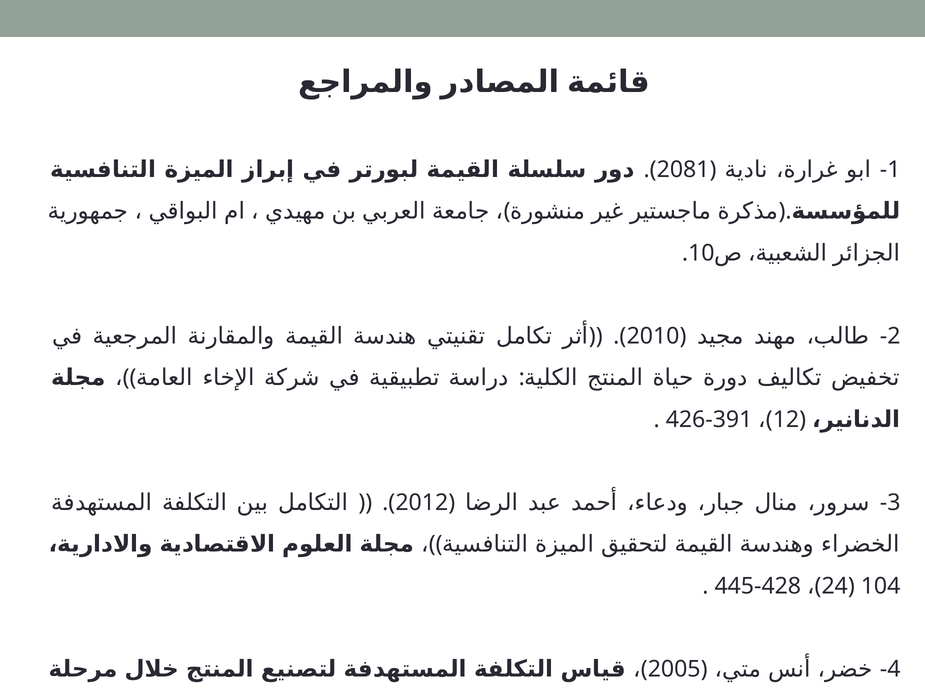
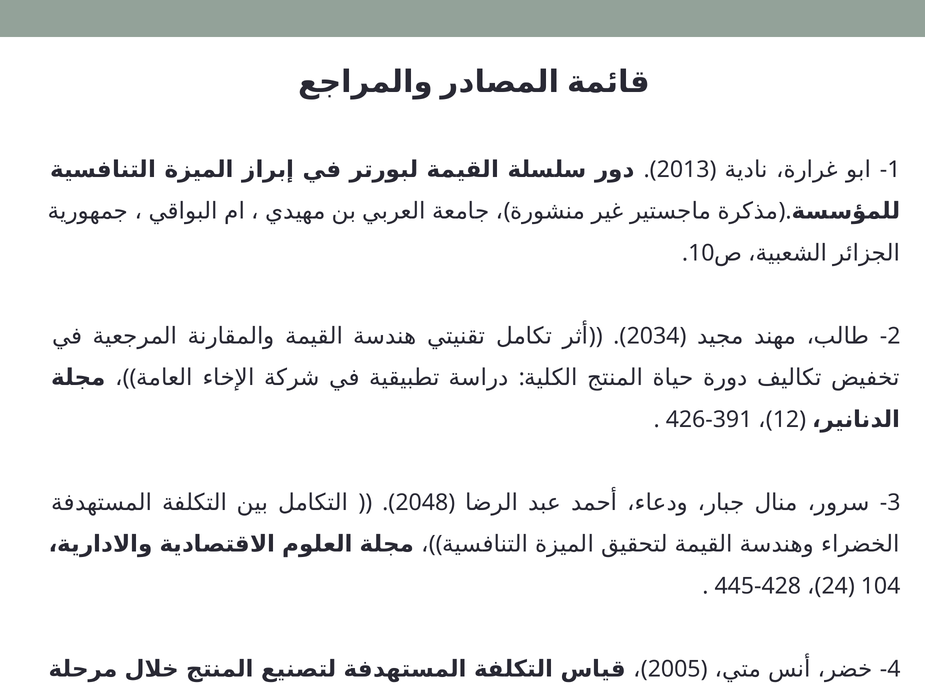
2081: 2081 -> 2013 (683, 170)
2010: 2010 -> 2034 (653, 336)
2012: 2012 -> 2048 (422, 503)
